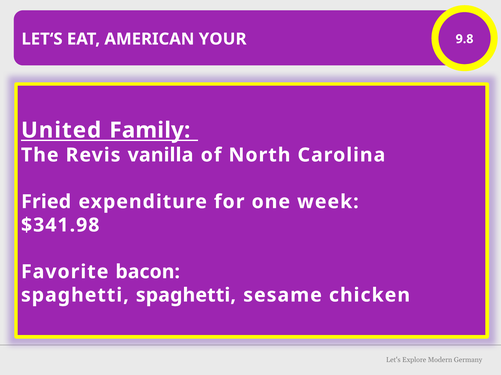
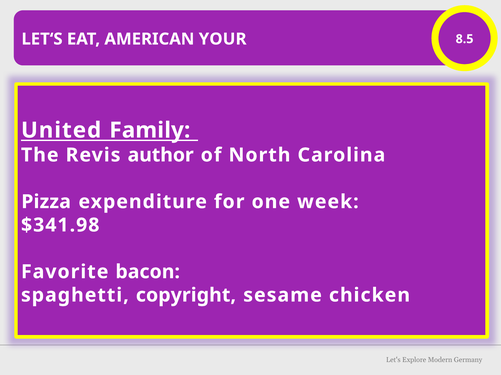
9.8: 9.8 -> 8.5 (465, 39)
vanilla: vanilla -> author (161, 155)
Fried: Fried -> Pizza (46, 202)
spaghetti spaghetti: spaghetti -> copyright (186, 296)
